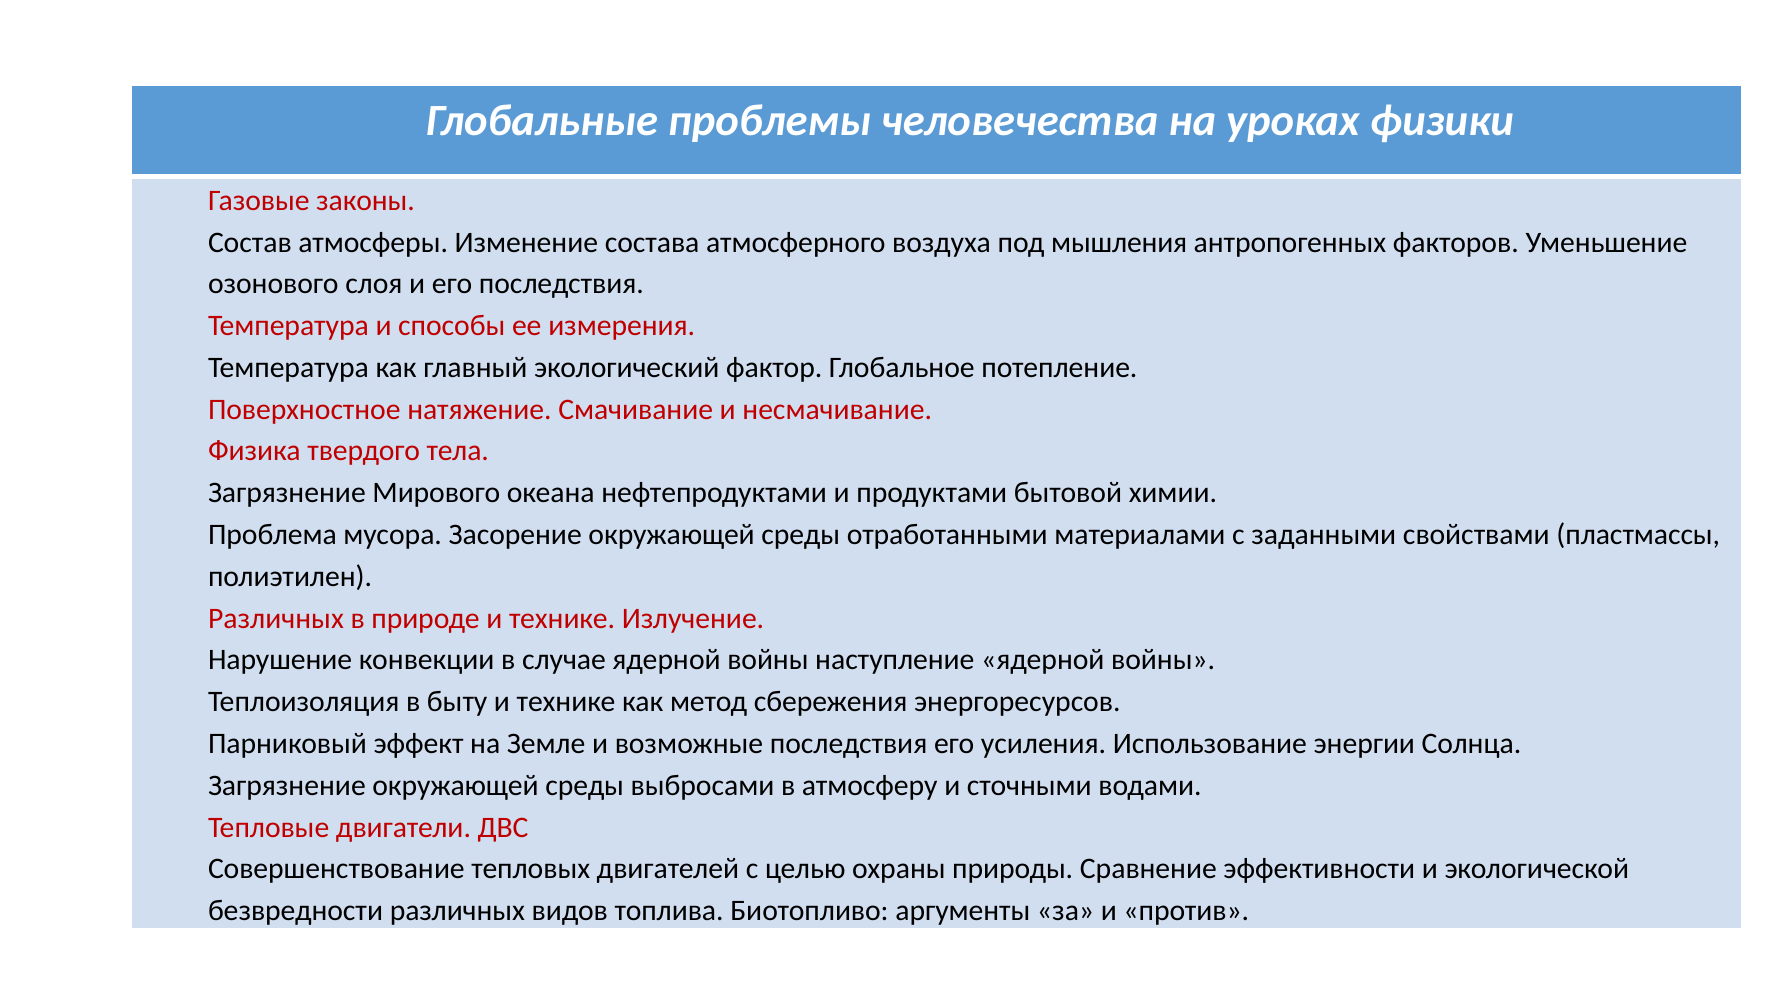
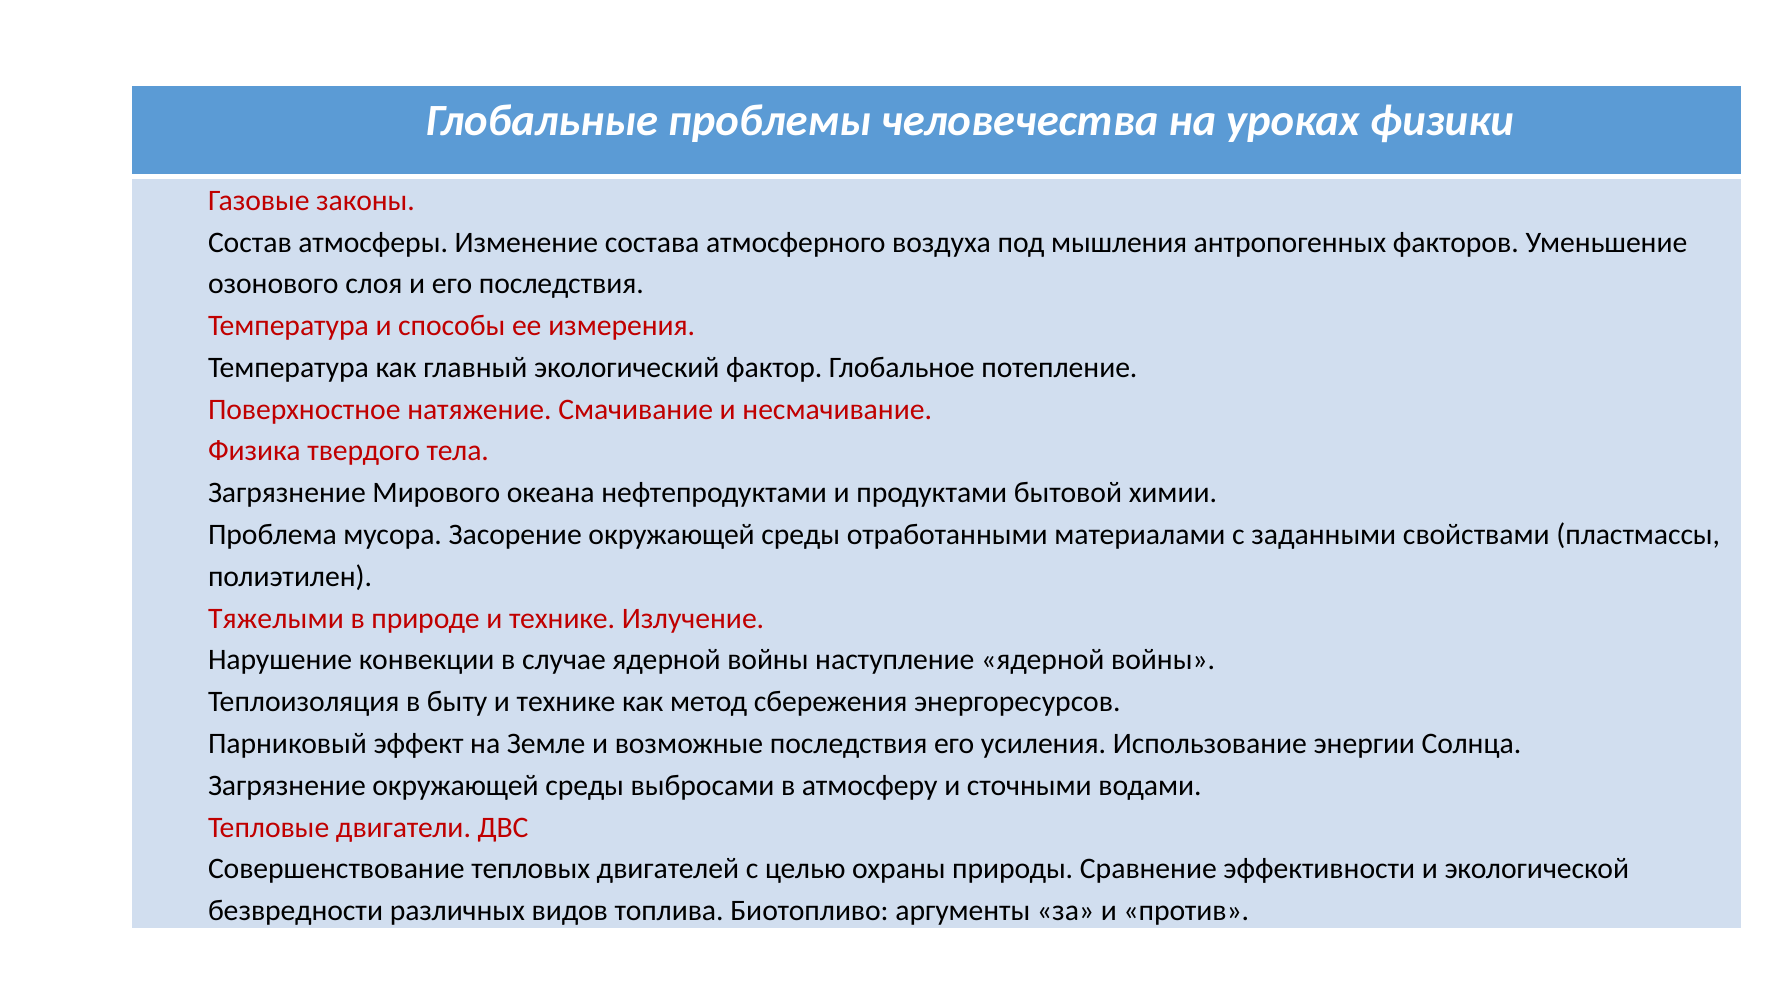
Различных: Различных -> Тяжелыми (276, 618)
